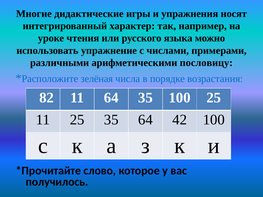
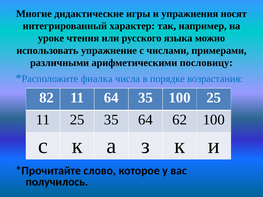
зелёная: зелёная -> фиалка (97, 79)
42: 42 -> 62 (180, 120)
